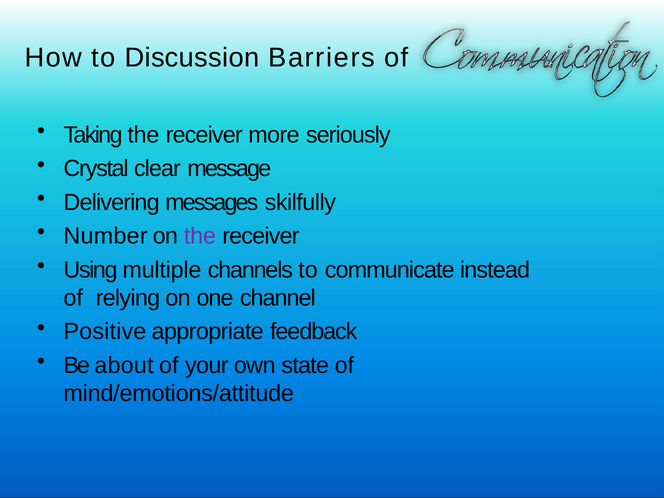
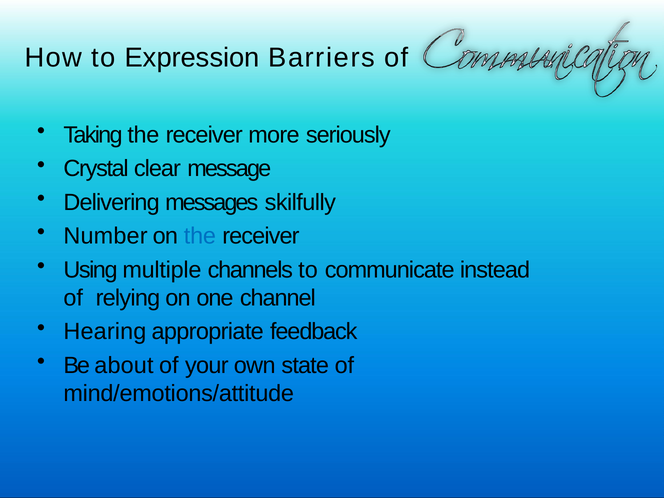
Discussion: Discussion -> Expression (192, 58)
the colour: purple -> blue (200, 236)
Positive: Positive -> Hearing (105, 332)
